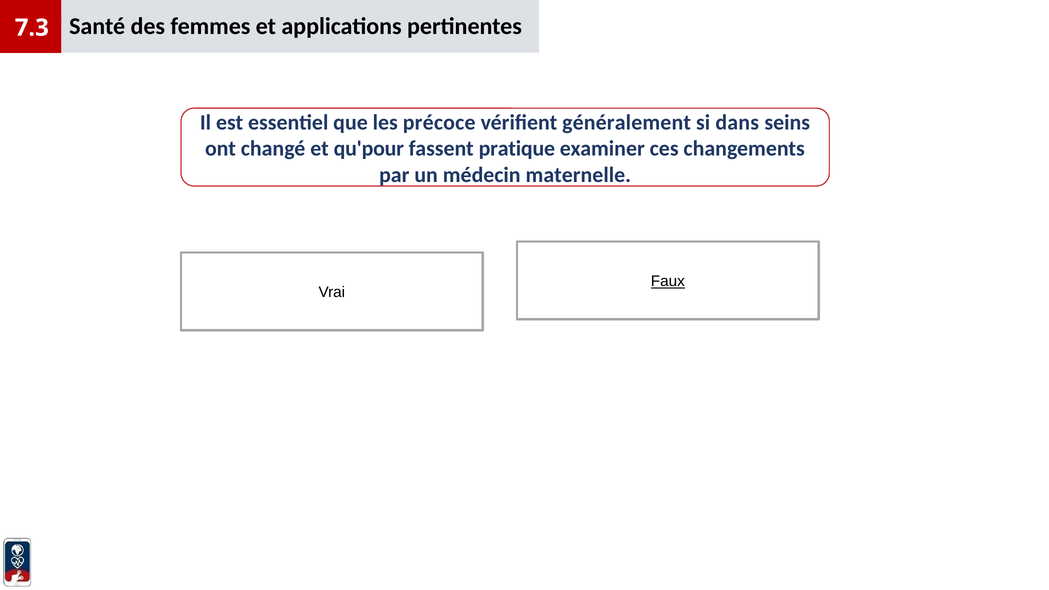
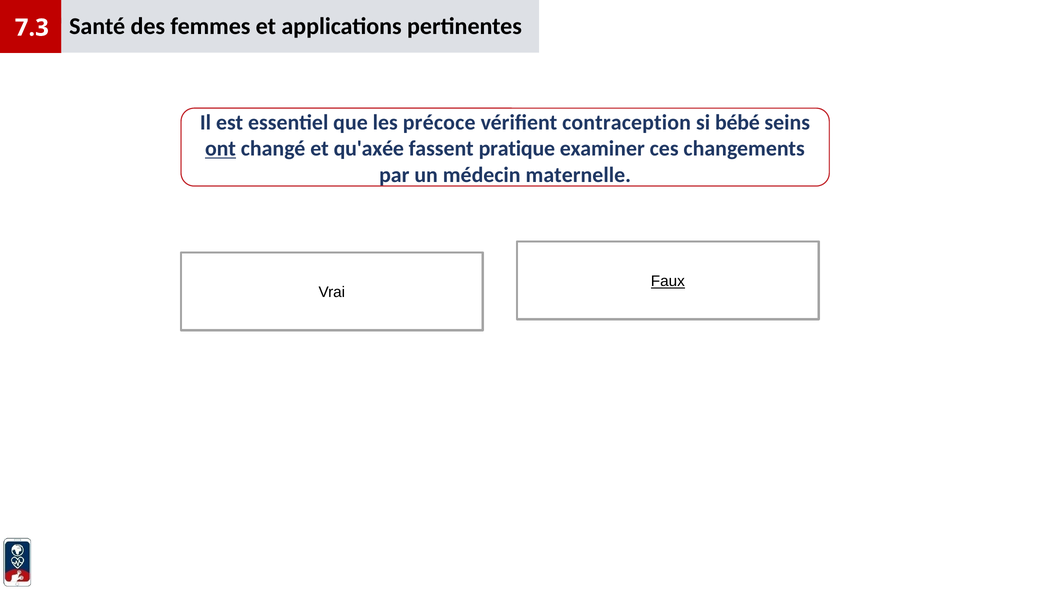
généralement: généralement -> contraception (627, 122)
dans: dans -> bébé (737, 122)
ont underline: none -> present (220, 149)
qu'pour: qu'pour -> qu'axée (369, 149)
